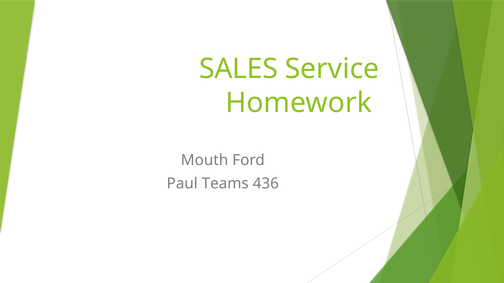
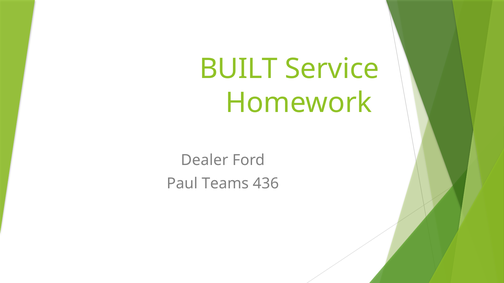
SALES: SALES -> BUILT (239, 69)
Mouth: Mouth -> Dealer (205, 160)
